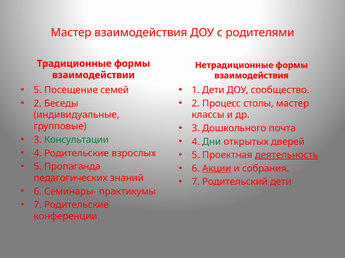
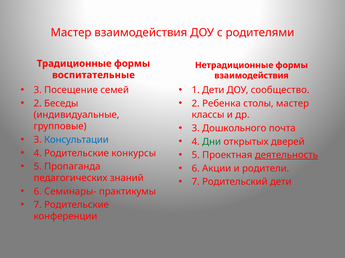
взаимодействии: взаимодействии -> воспитательные (93, 75)
5: 5 -> 3 (38, 90)
Процесс: Процесс -> Ребенка (221, 104)
Консультации colour: green -> blue (76, 140)
взрослых: взрослых -> конкурсы (134, 154)
Акции underline: present -> none (217, 169)
собрания: собрания -> родители (266, 169)
